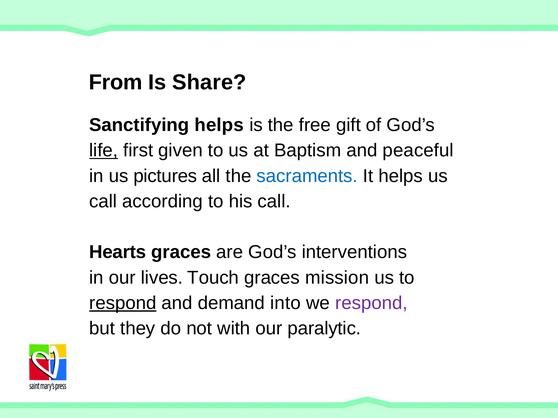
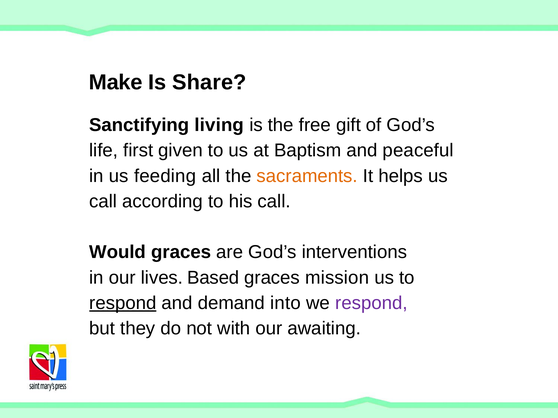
From: From -> Make (116, 82)
Sanctifying helps: helps -> living (219, 125)
life underline: present -> none (104, 151)
pictures: pictures -> feeding (165, 176)
sacraments colour: blue -> orange (307, 176)
Hearts: Hearts -> Would (118, 252)
Touch: Touch -> Based (213, 278)
paralytic: paralytic -> awaiting (324, 329)
